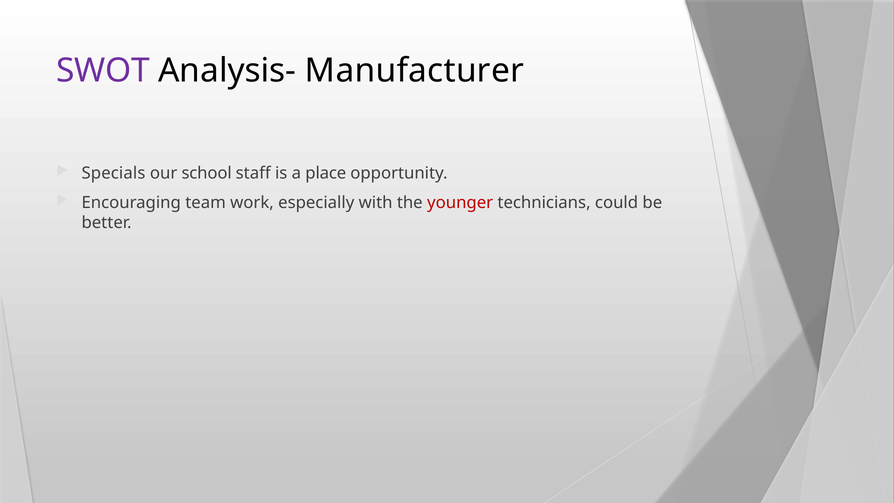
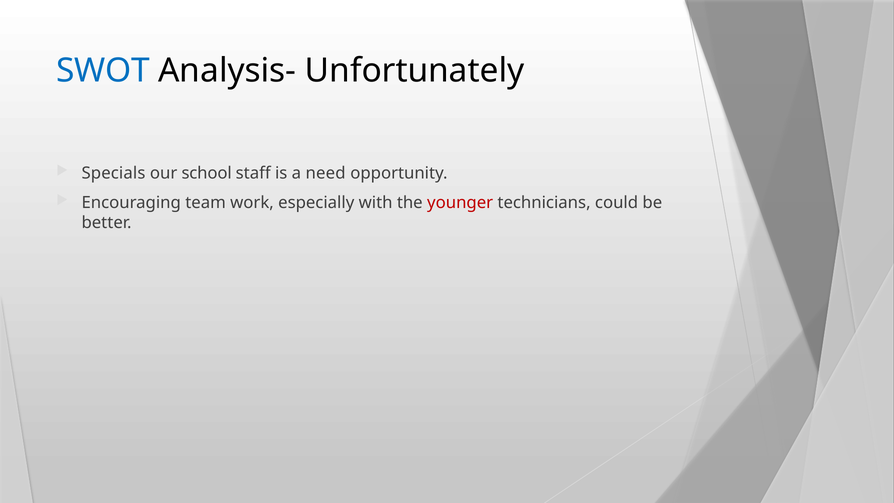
SWOT colour: purple -> blue (103, 71)
Manufacturer: Manufacturer -> Unfortunately (415, 71)
place: place -> need (326, 173)
